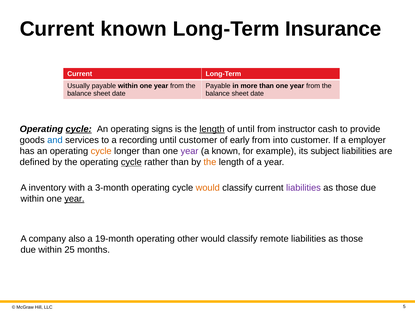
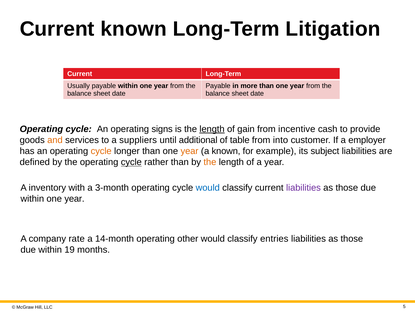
Insurance: Insurance -> Litigation (333, 29)
cycle underline: present -> none (79, 129)
of until: until -> gain (246, 129)
instructor: instructor -> incentive (297, 129)
and colour: blue -> orange (55, 140)
recording: recording -> suppliers (138, 140)
until customer: customer -> additional (198, 140)
early: early -> table (240, 140)
year colour: purple -> orange (190, 151)
would colour: orange -> blue (208, 188)
year underline: present -> none (74, 199)
also: also -> rate (77, 239)
19-month: 19-month -> 14-month (115, 239)
remote: remote -> entries (274, 239)
25: 25 -> 19 (70, 250)
